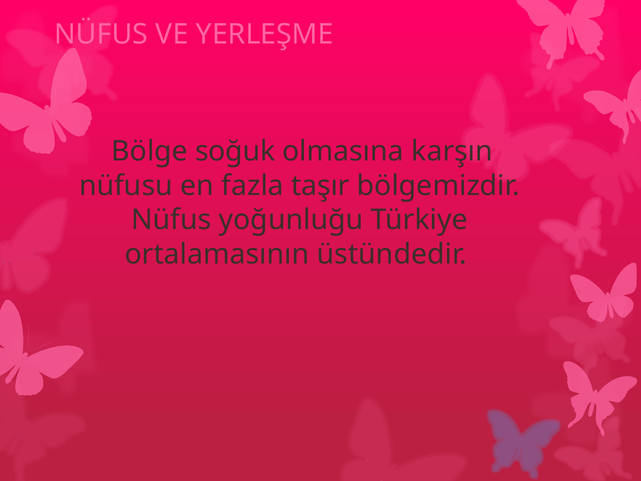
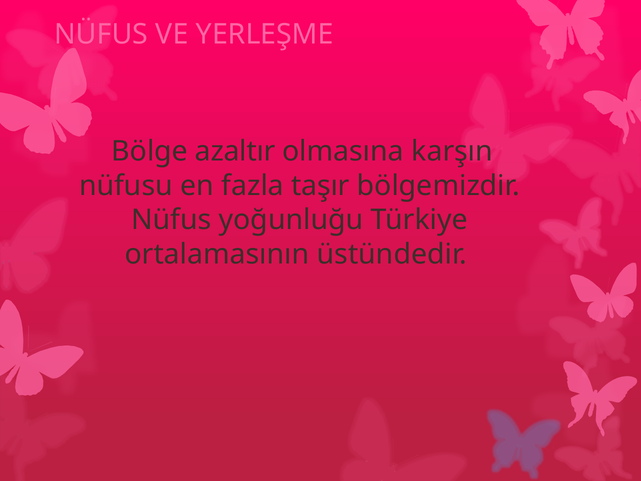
soğuk: soğuk -> azaltır (235, 151)
